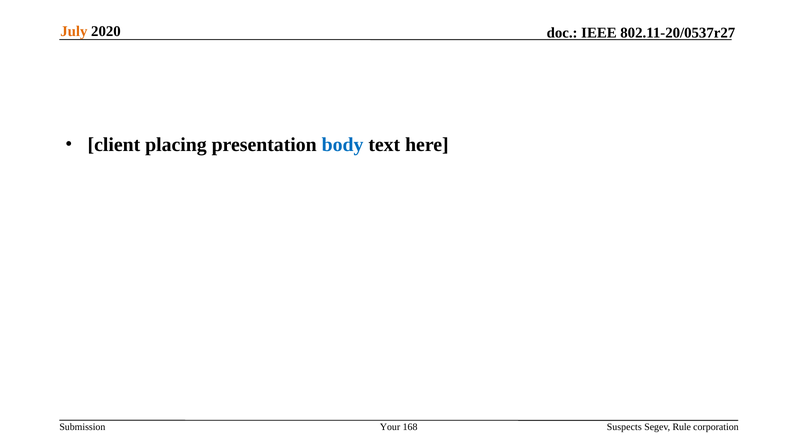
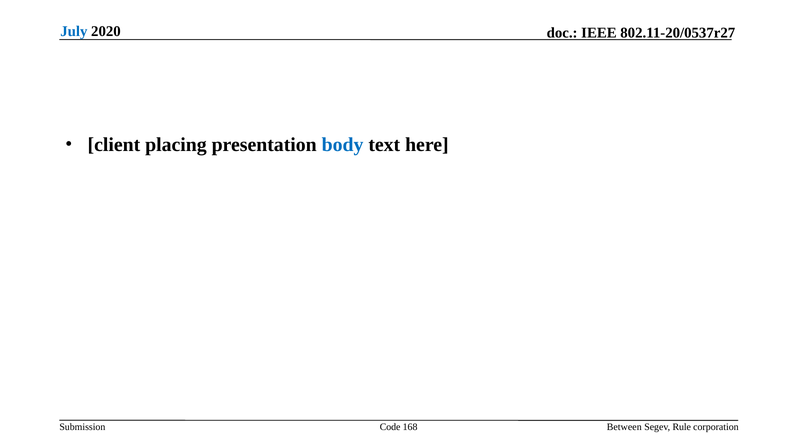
July colour: orange -> blue (74, 31)
Your: Your -> Code (390, 427)
Suspects: Suspects -> Between (624, 427)
